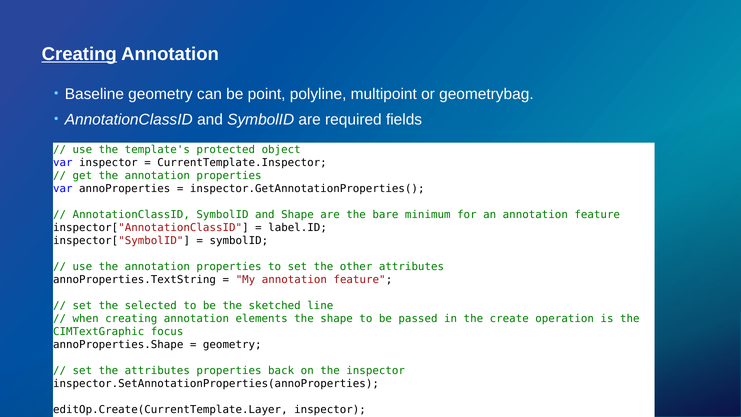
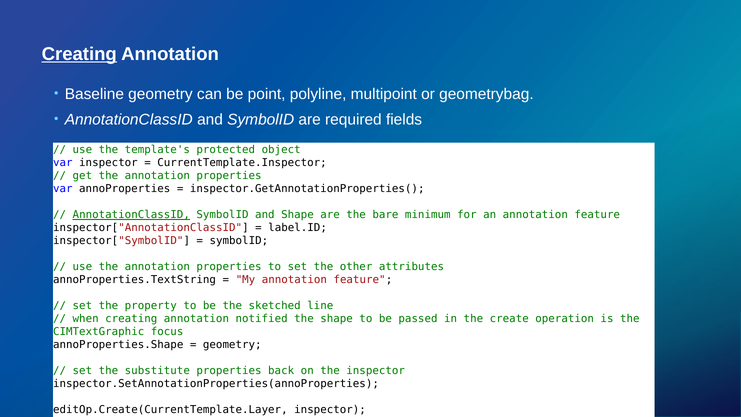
AnnotationClassID underline: none -> present (131, 215)
selected: selected -> property (151, 306)
elements: elements -> notified (262, 318)
the attributes: attributes -> substitute (157, 370)
